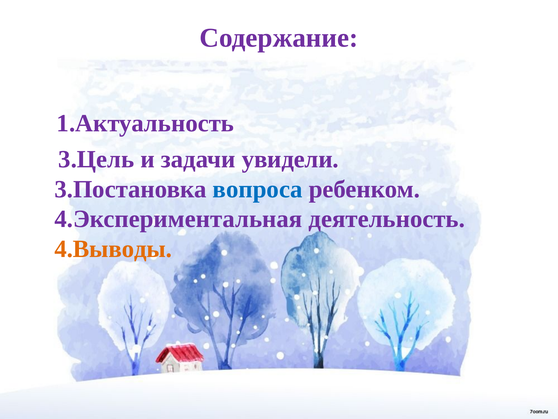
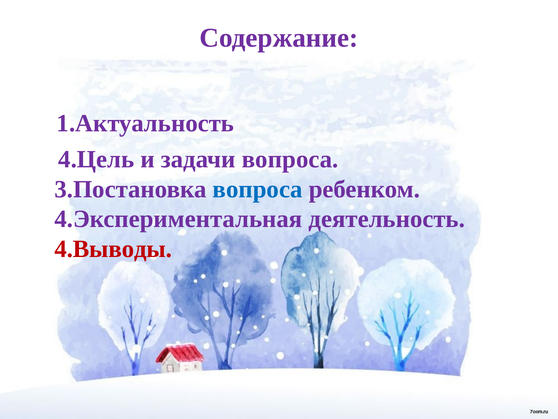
3.Цель: 3.Цель -> 4.Цель (96, 159)
задачи увидели: увидели -> вопроса (290, 159)
4.Выводы colour: orange -> red (113, 249)
